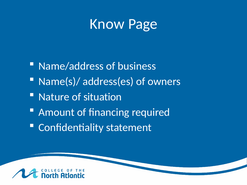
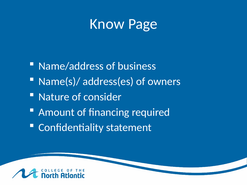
situation: situation -> consider (103, 97)
